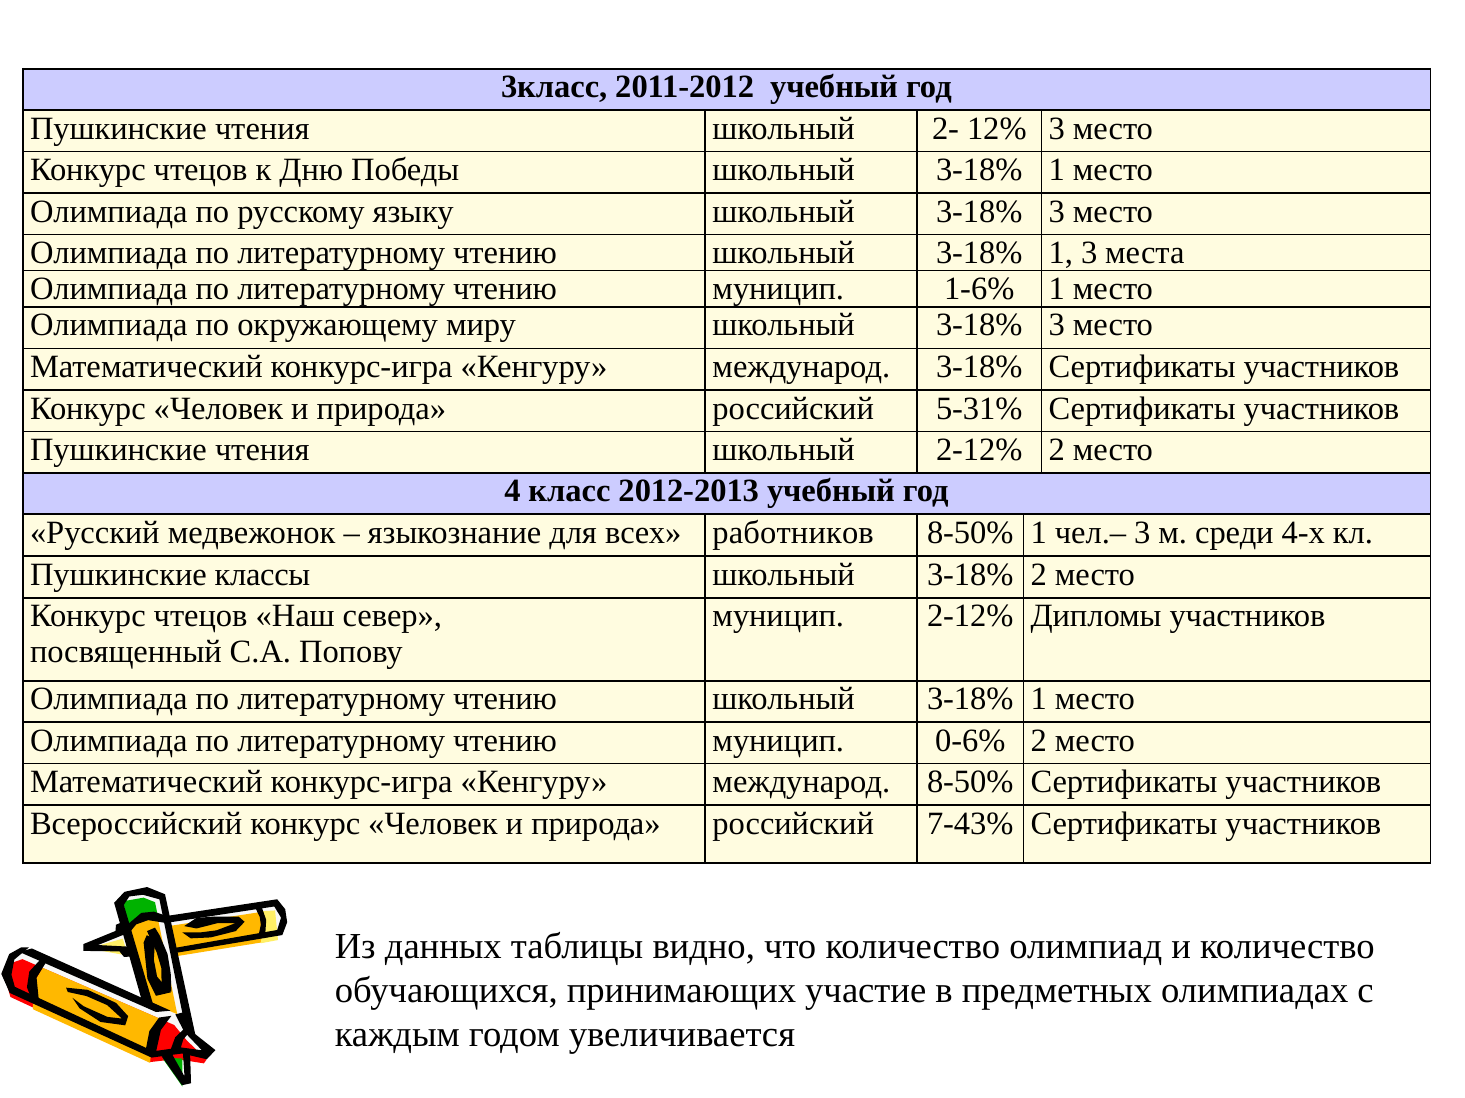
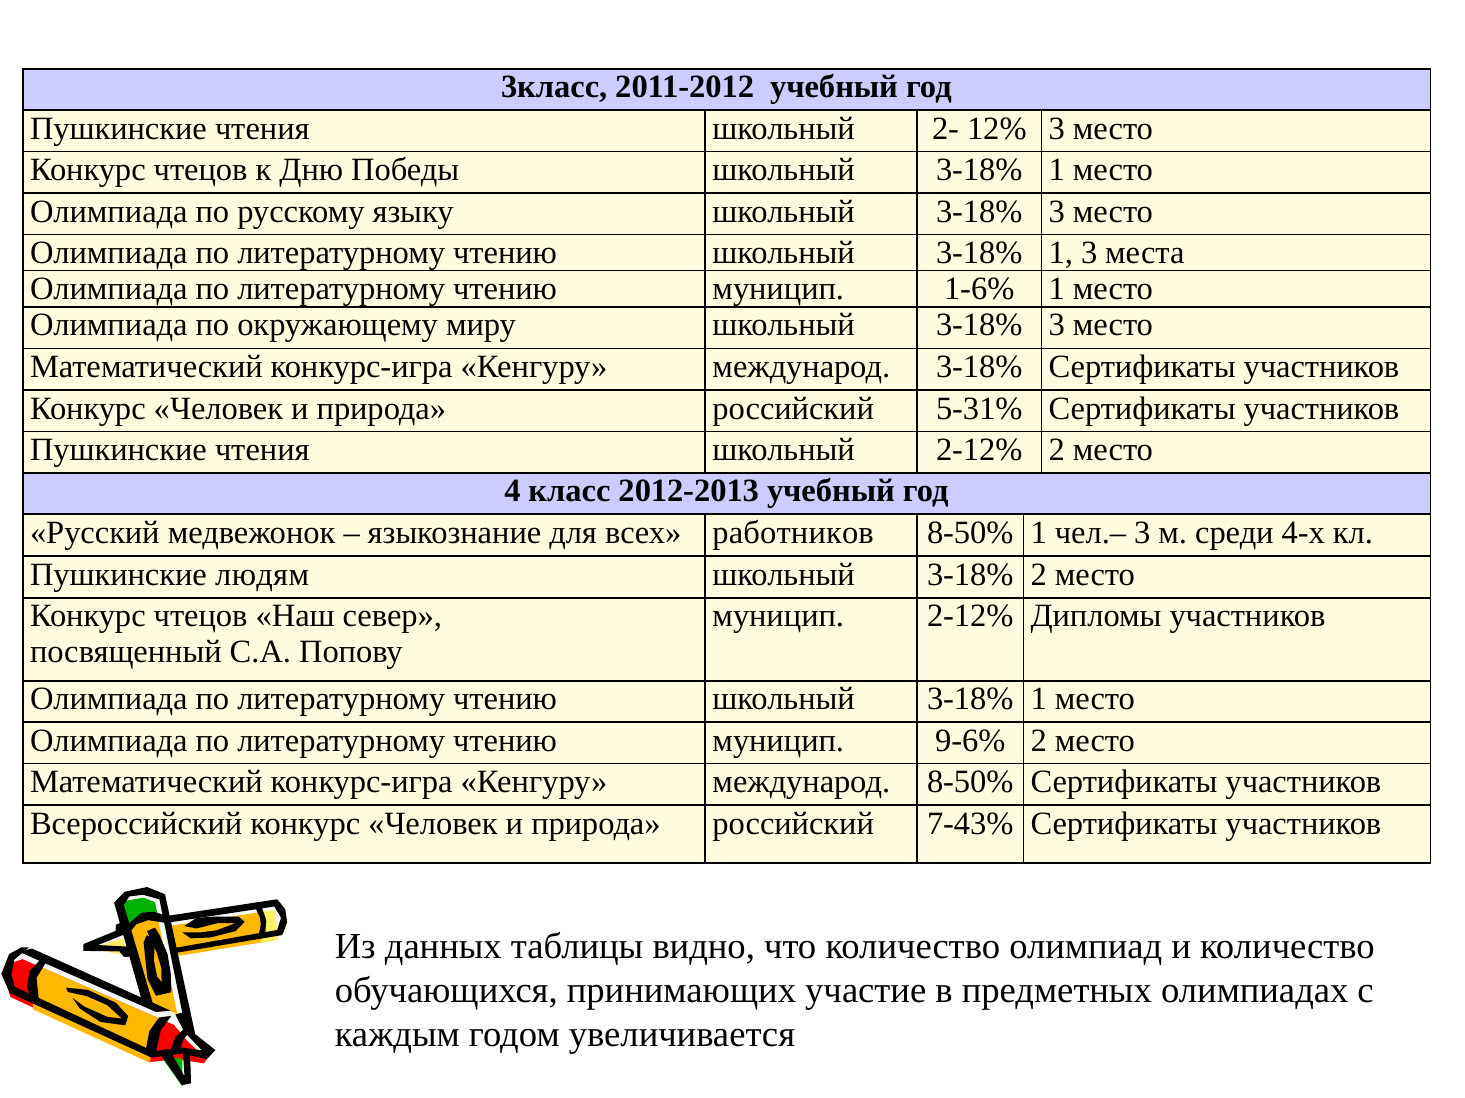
классы: классы -> людям (262, 575)
0-6%: 0-6% -> 9-6% (970, 741)
